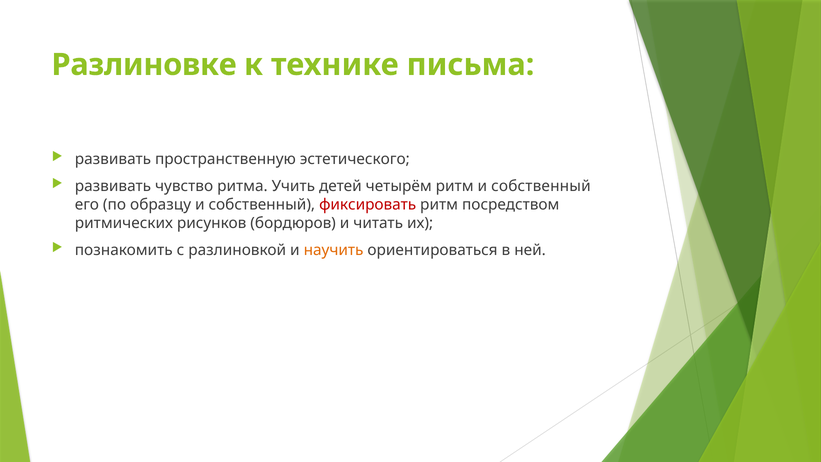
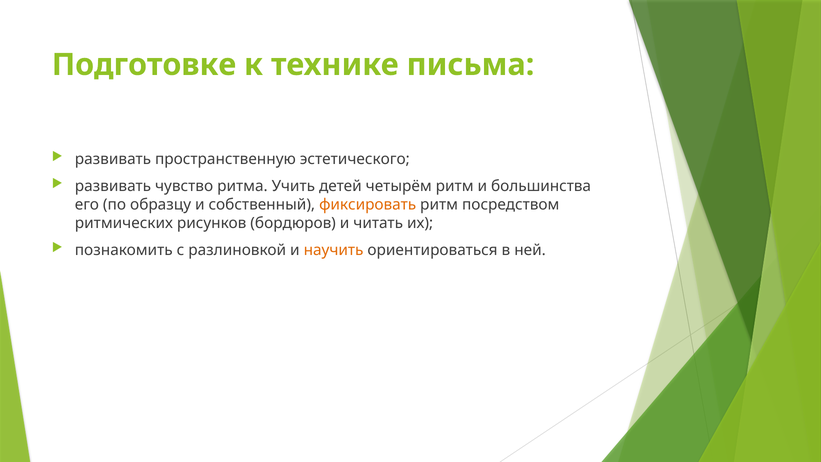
Разлиновке: Разлиновке -> Подготовке (144, 65)
ритм и собственный: собственный -> большинства (541, 186)
фиксировать colour: red -> orange (368, 204)
